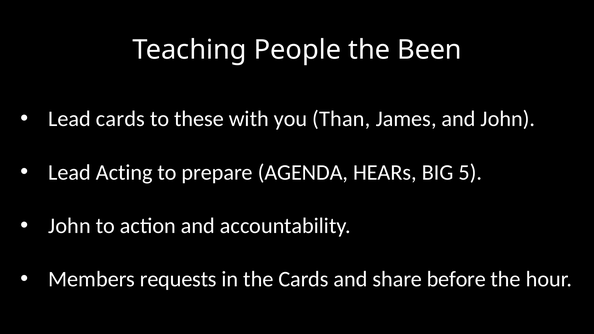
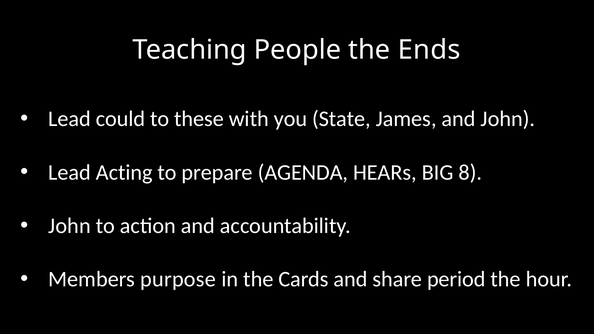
Been: Been -> Ends (429, 50)
Lead cards: cards -> could (121, 119)
Than: Than -> State (341, 119)
5: 5 -> 8 (470, 172)
requests: requests -> purpose (178, 279)
before: before -> period (456, 279)
